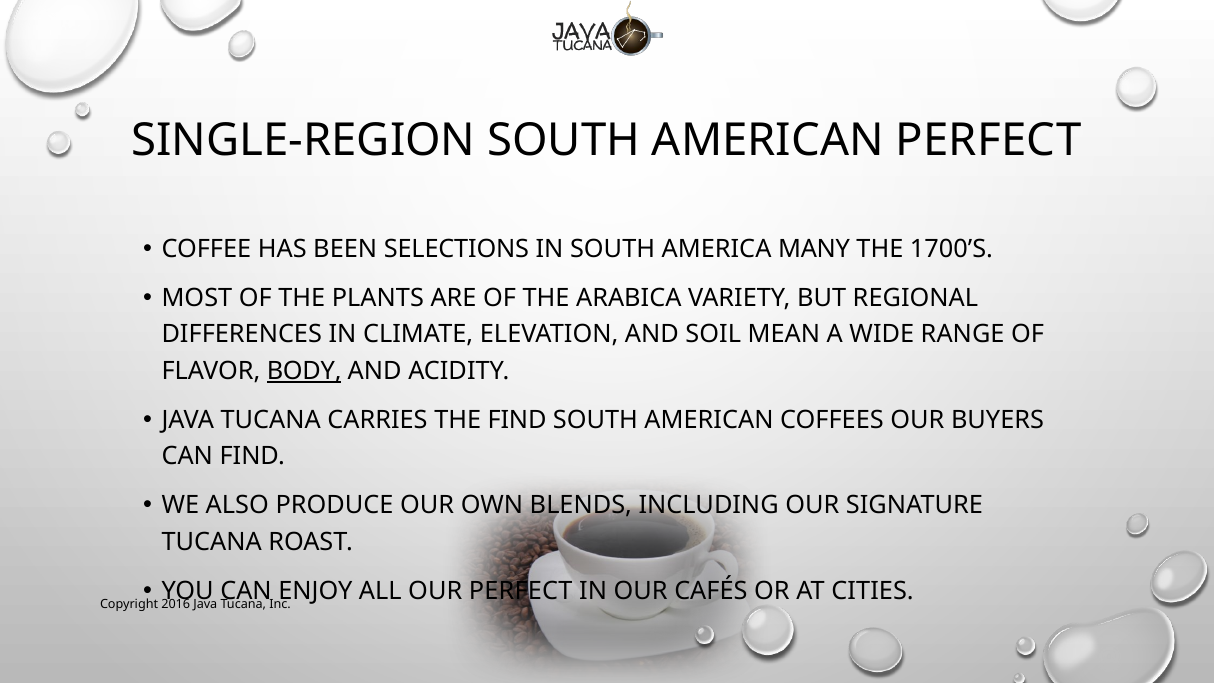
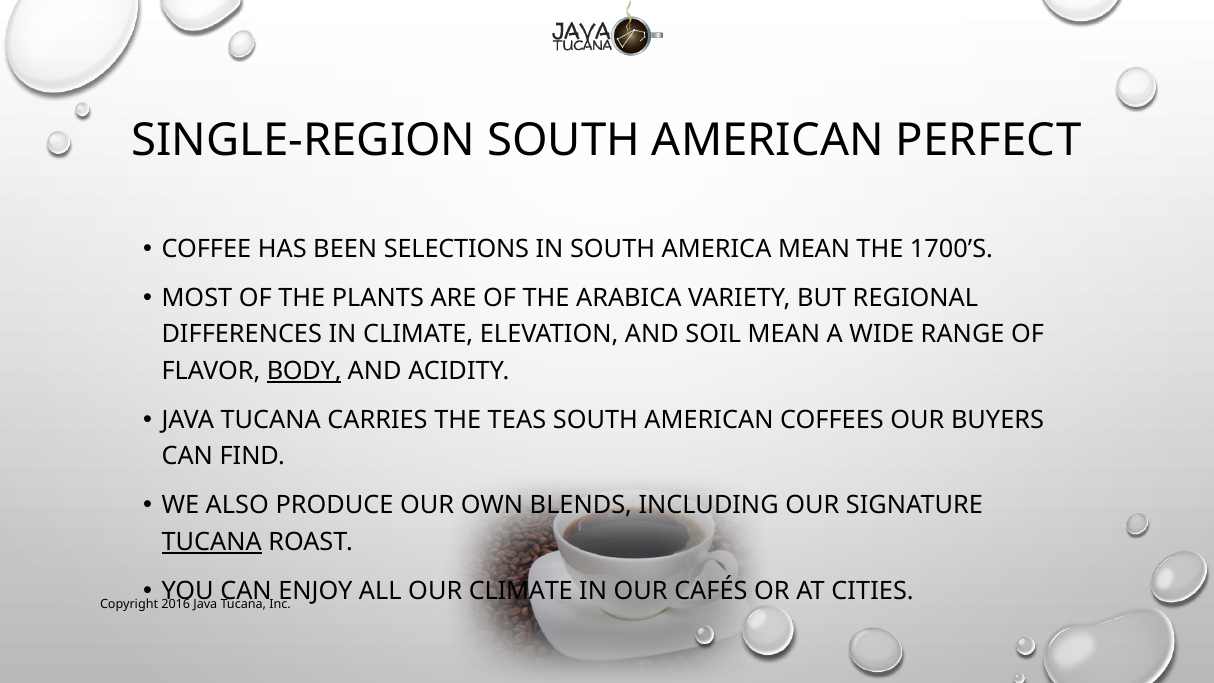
AMERICA MANY: MANY -> MEAN (814, 249)
THE FIND: FIND -> TEAS (517, 420)
TUCANA underline: none -> present (212, 542)
OUR PERFECT: PERFECT -> CLIMATE (521, 591)
